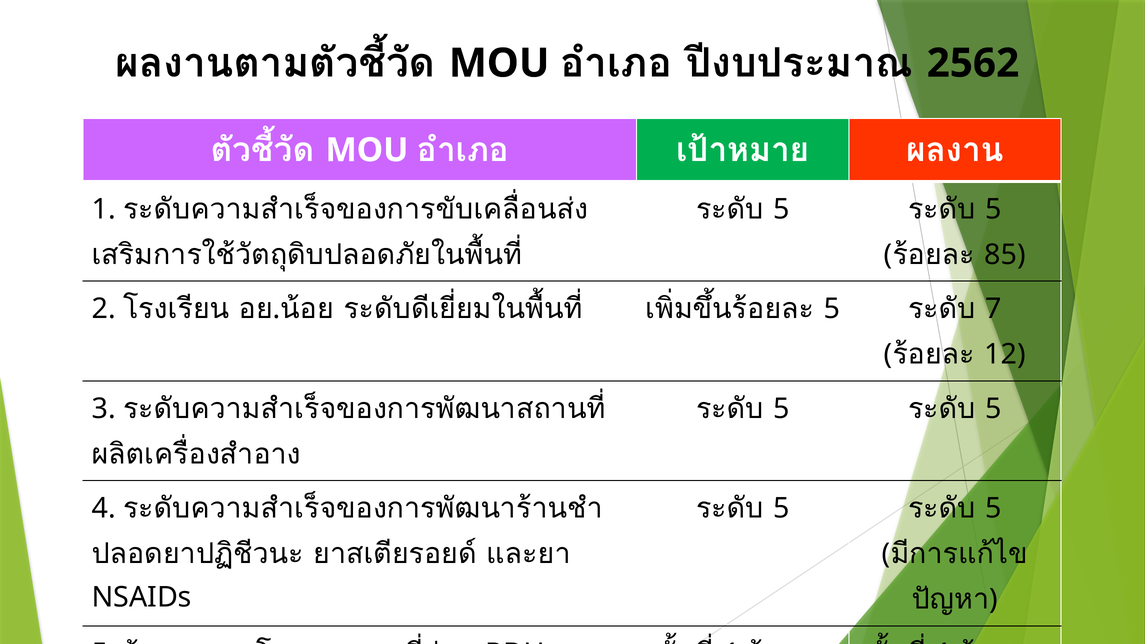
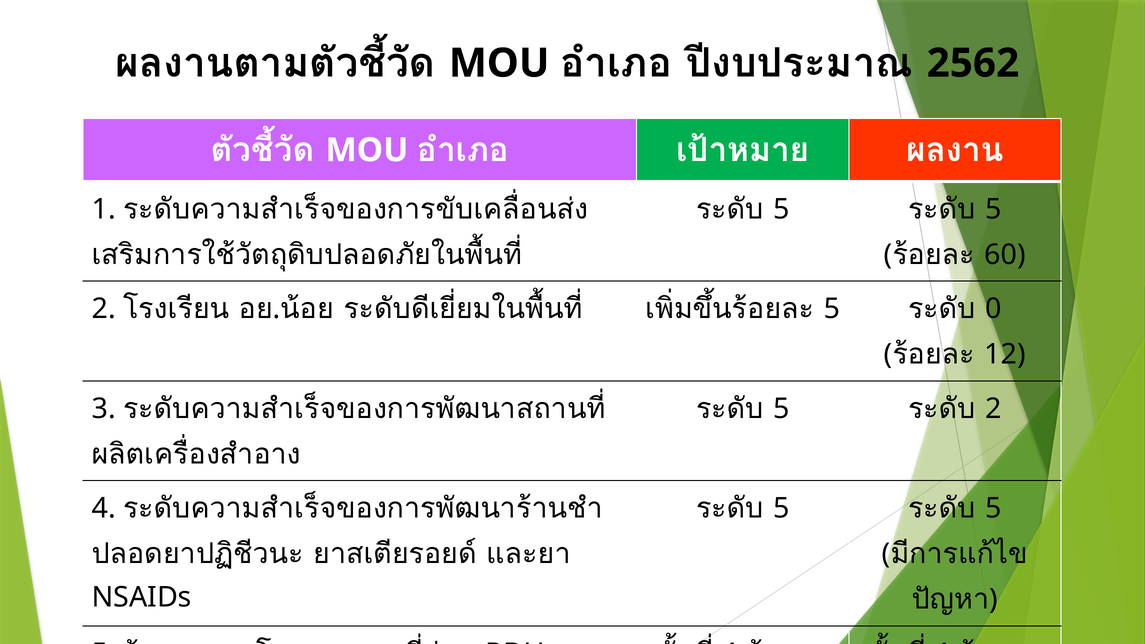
85: 85 -> 60 (1005, 255)
7: 7 -> 0 (993, 309)
5: 5 -> 2 (993, 409)
